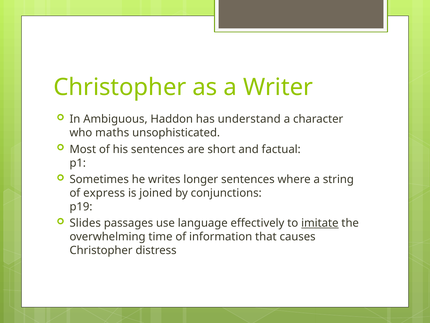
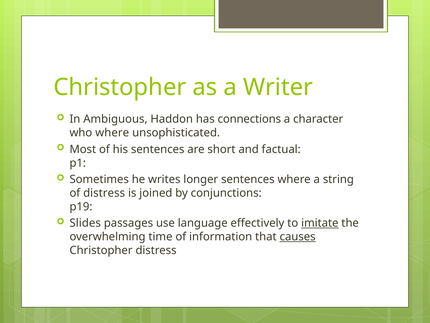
understand: understand -> connections (249, 119)
who maths: maths -> where (112, 133)
of express: express -> distress (104, 193)
causes underline: none -> present (298, 236)
